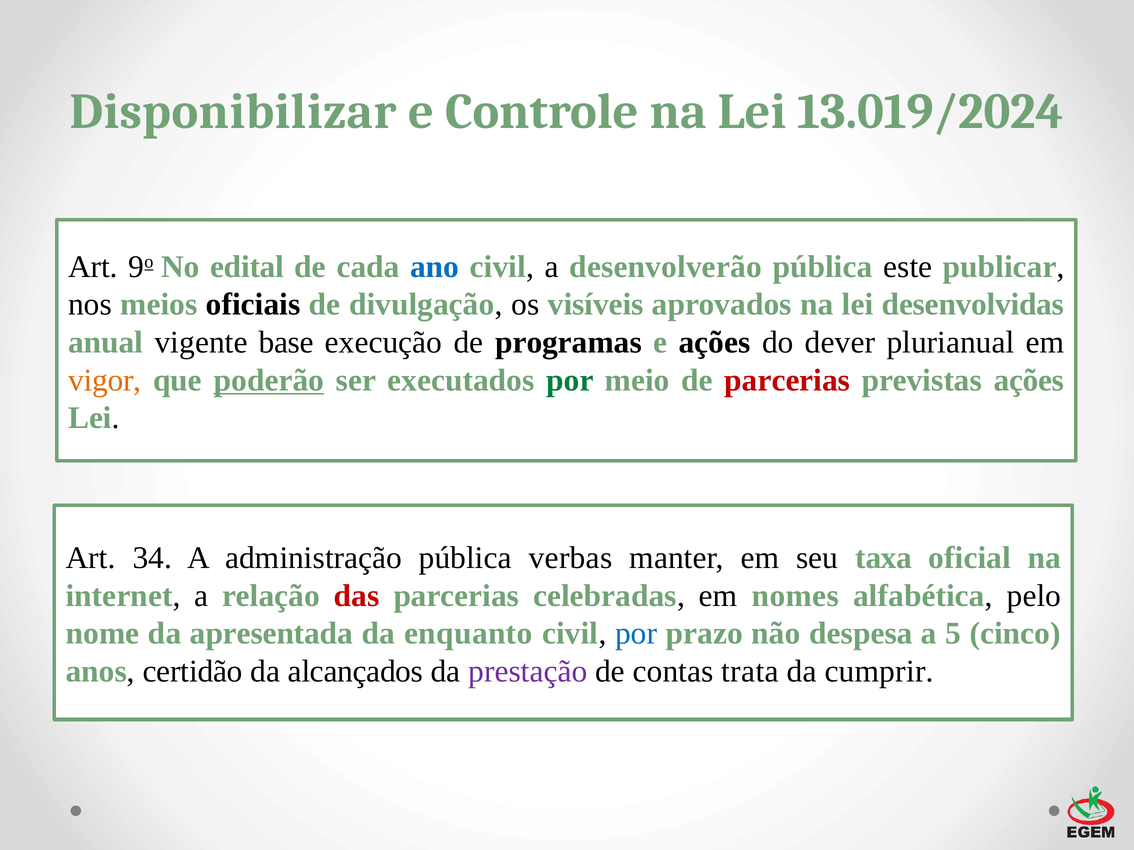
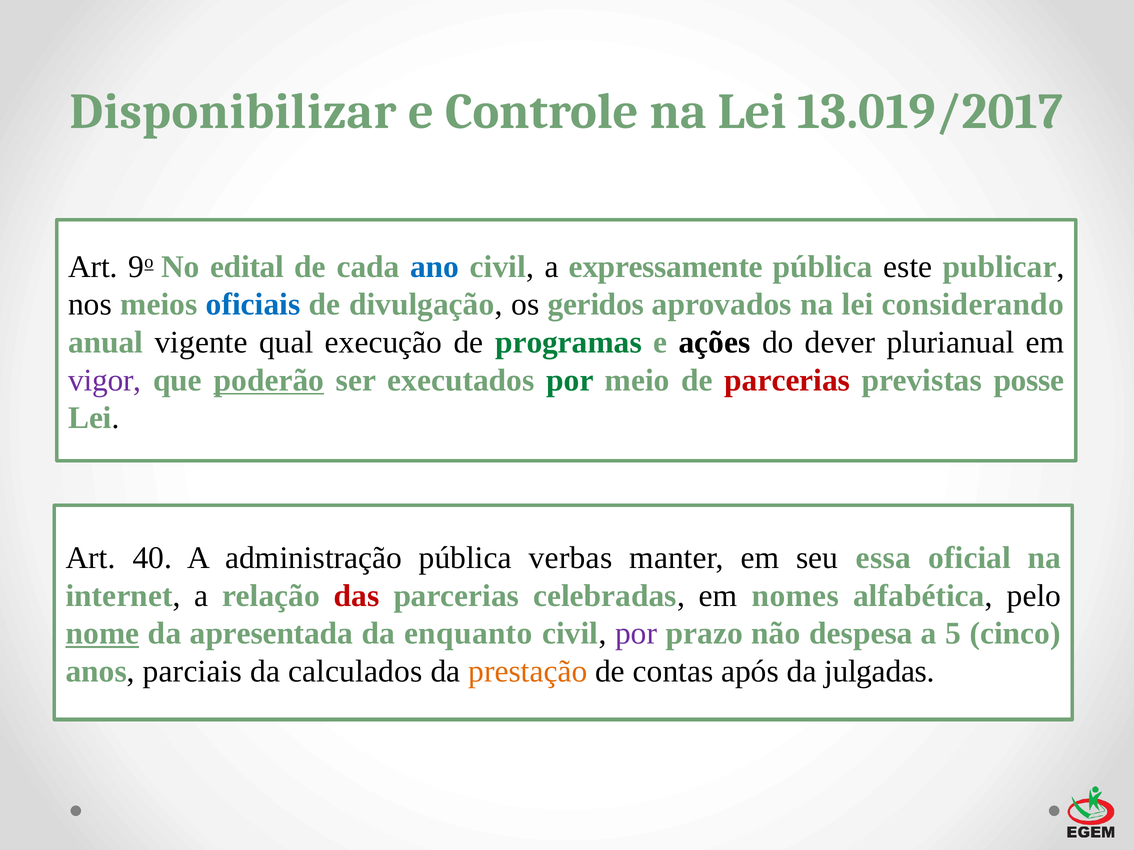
13.019/2024: 13.019/2024 -> 13.019/2017 (930, 112)
desenvolverão: desenvolverão -> expressamente (666, 267)
oficiais colour: black -> blue (253, 305)
visíveis: visíveis -> geridos (596, 305)
desenvolvidas: desenvolvidas -> considerando (973, 305)
base: base -> qual (286, 343)
programas colour: black -> green (568, 343)
vigor colour: orange -> purple (105, 380)
previstas ações: ações -> posse (1029, 380)
34: 34 -> 40 (152, 558)
taxa: taxa -> essa (883, 558)
nome underline: none -> present (102, 634)
por colour: blue -> purple (636, 634)
certidão: certidão -> parciais (192, 672)
alcançados: alcançados -> calculados (355, 672)
prestação colour: purple -> orange (528, 672)
trata: trata -> após (750, 672)
cumprir: cumprir -> julgadas (879, 672)
